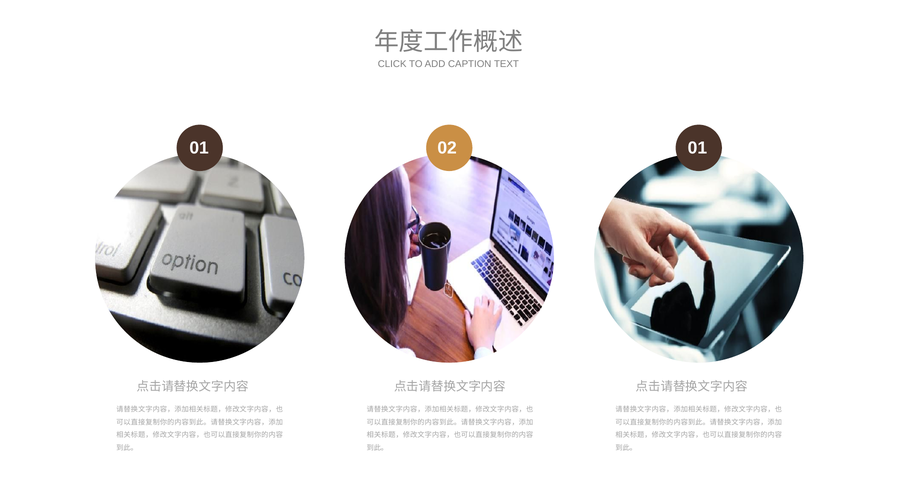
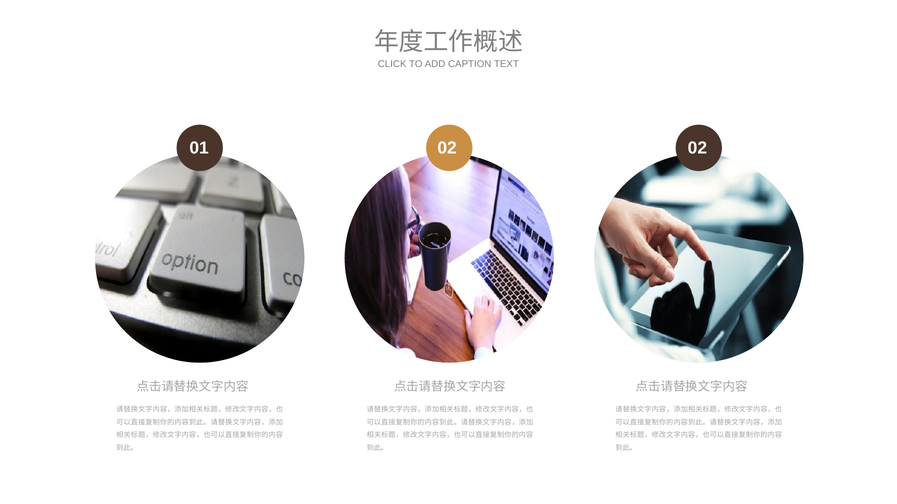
02 01: 01 -> 02 (697, 148)
